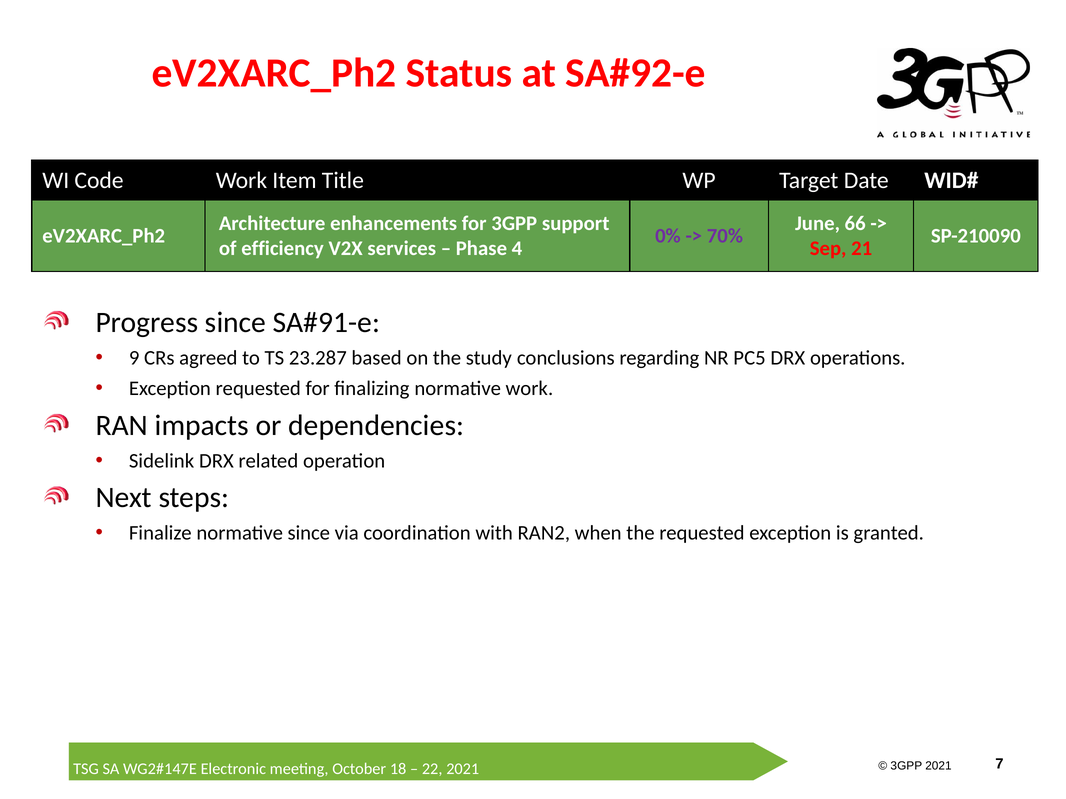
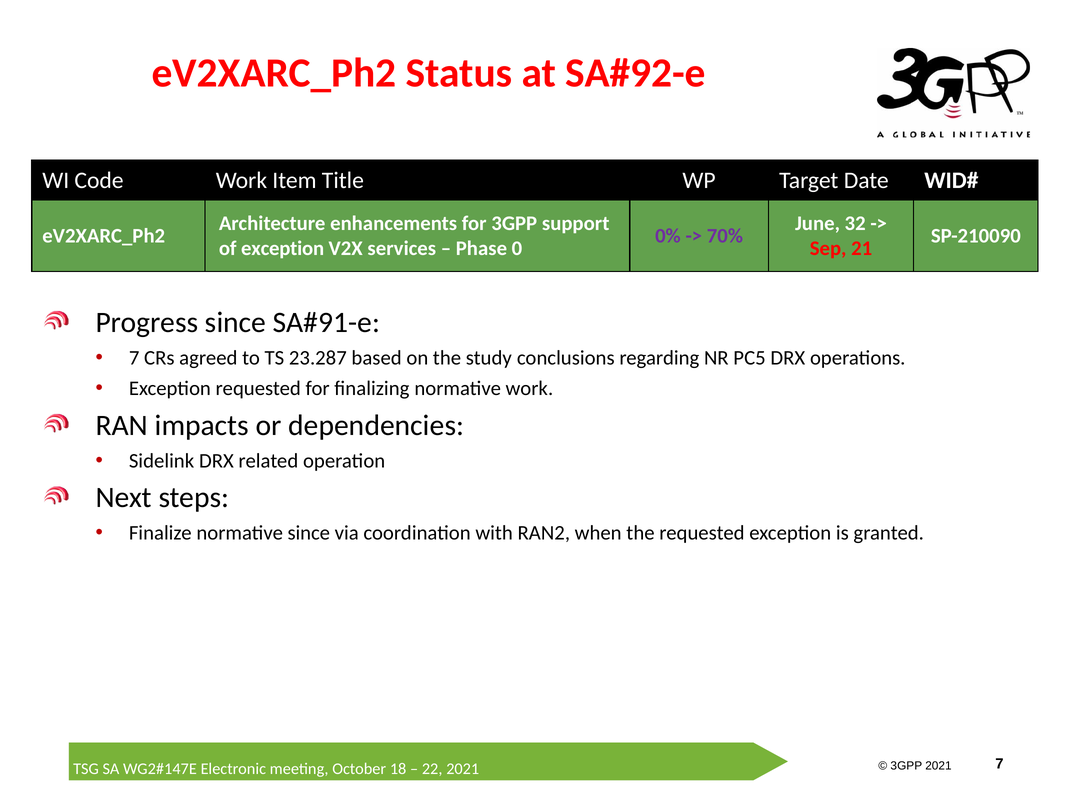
66: 66 -> 32 (855, 223)
of efficiency: efficiency -> exception (283, 249)
4: 4 -> 0 (517, 249)
9: 9 -> 7 (134, 358)
